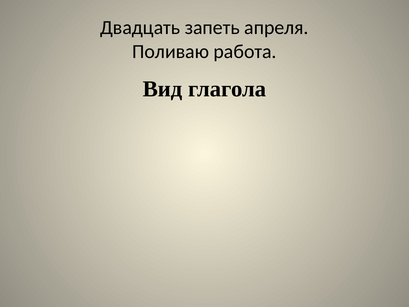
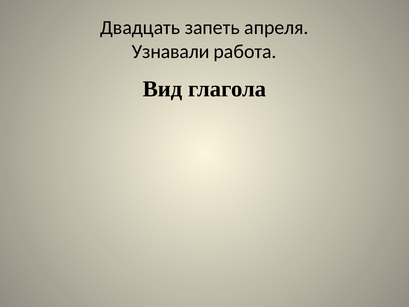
Поливаю: Поливаю -> Узнавали (171, 52)
